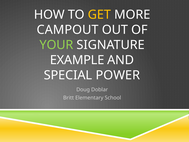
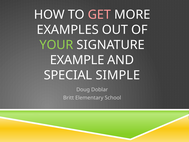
GET colour: yellow -> pink (99, 15)
CAMPOUT: CAMPOUT -> EXAMPLES (68, 30)
POWER: POWER -> SIMPLE (118, 75)
